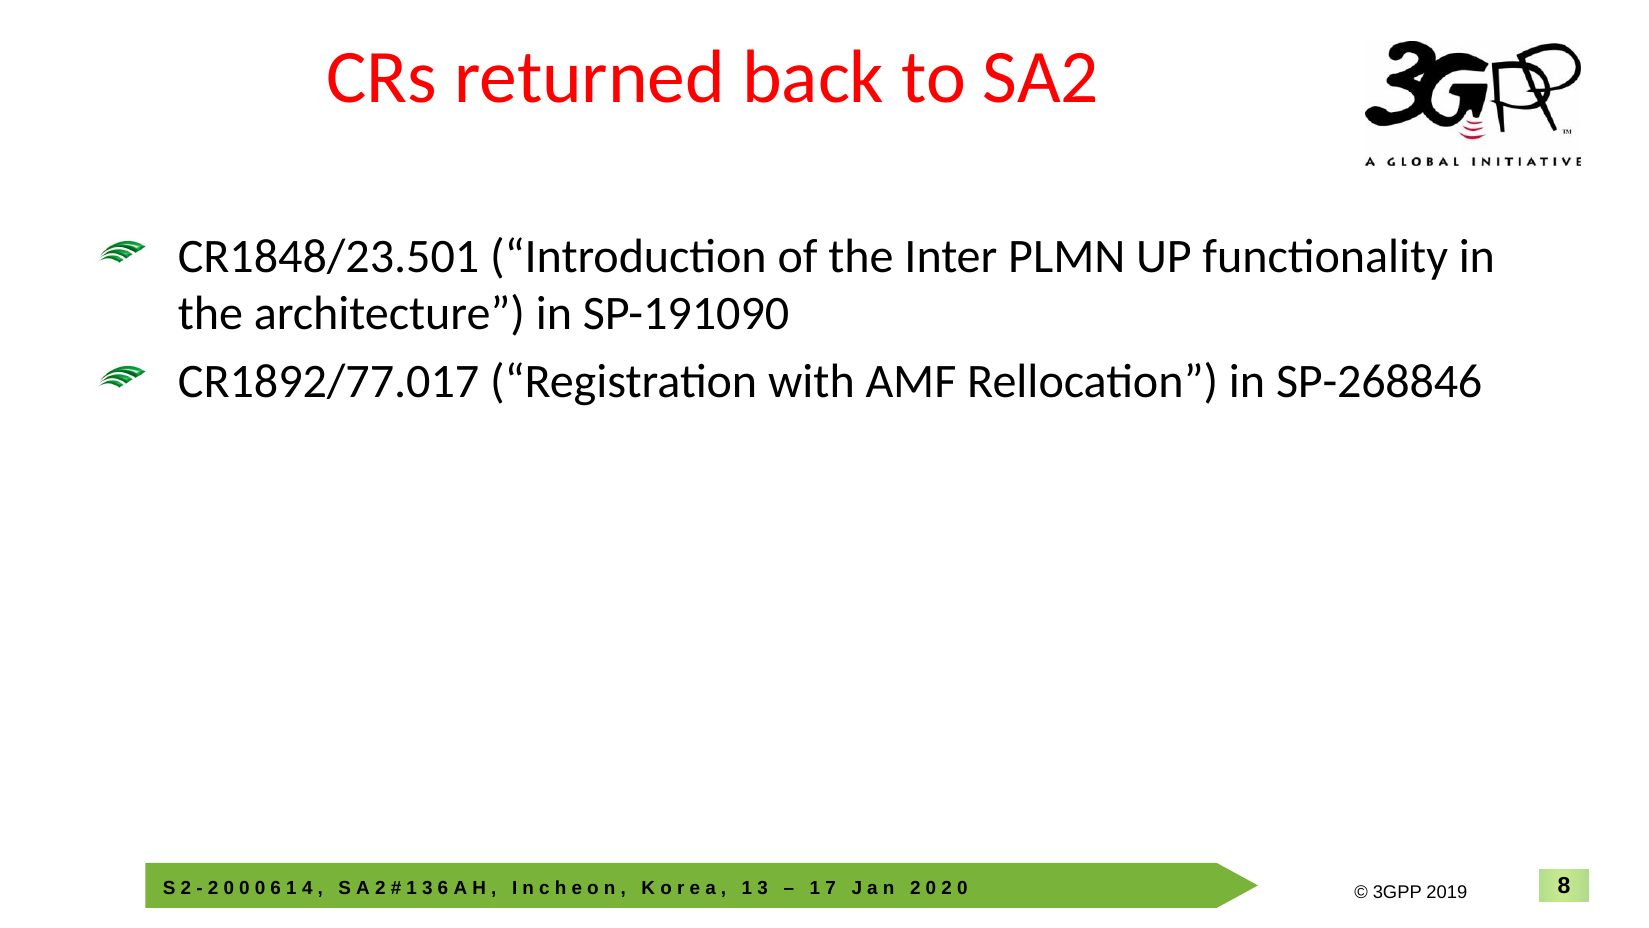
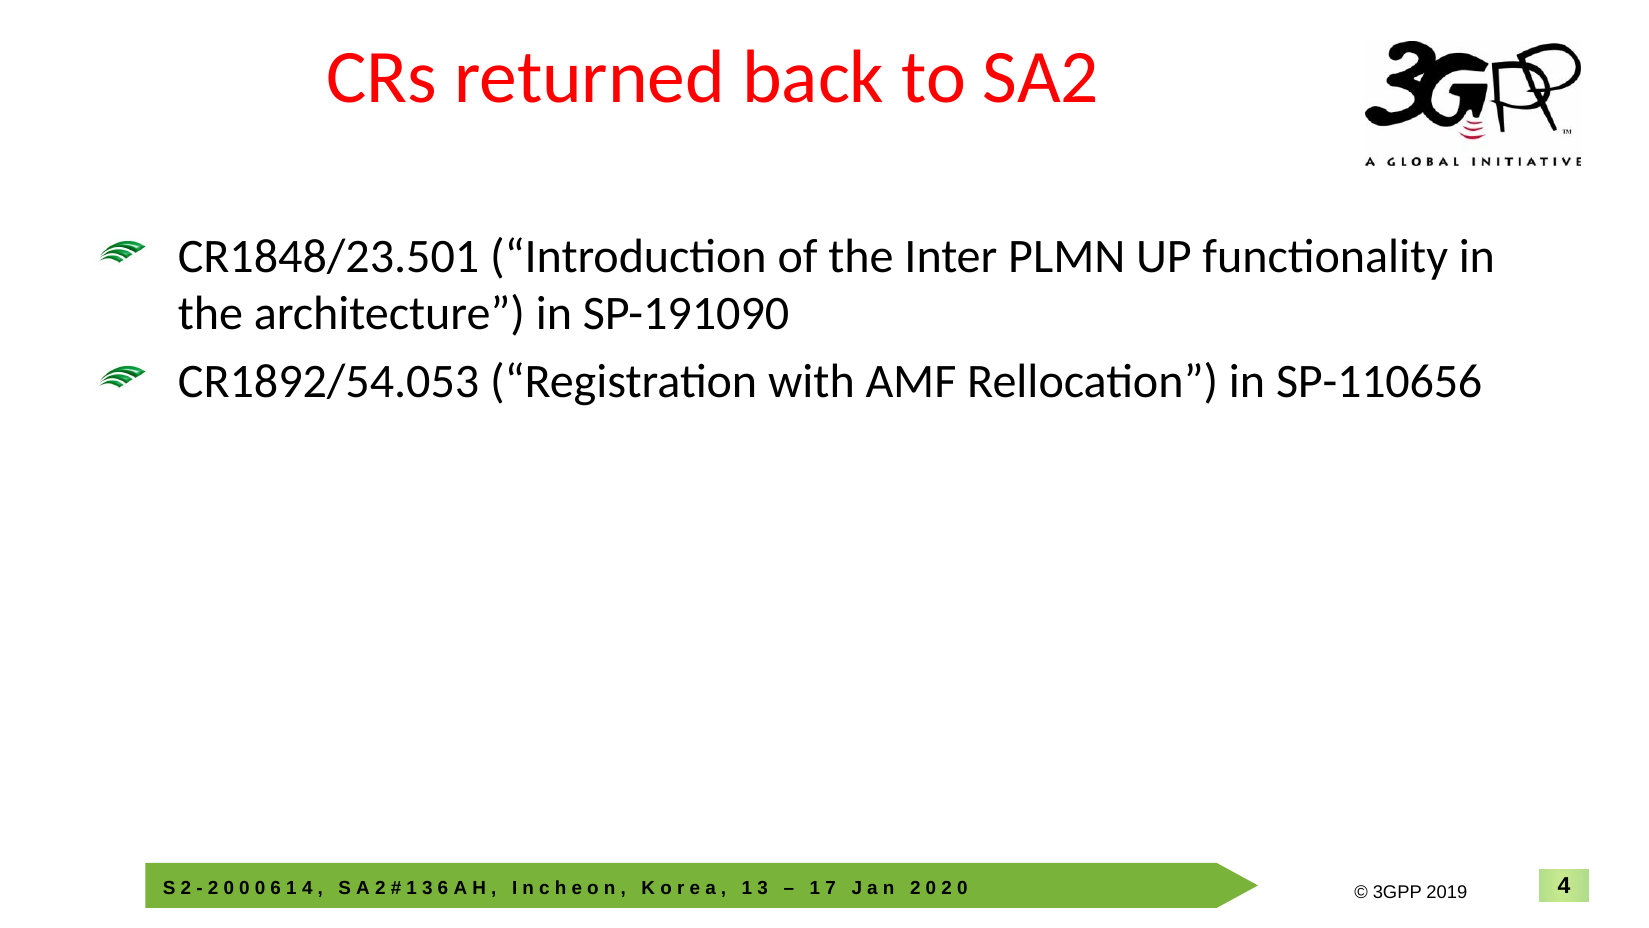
CR1892/77.017: CR1892/77.017 -> CR1892/54.053 (329, 381)
SP-268846: SP-268846 -> SP-110656 (1379, 381)
8: 8 -> 4 (1564, 886)
